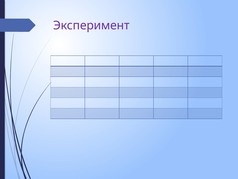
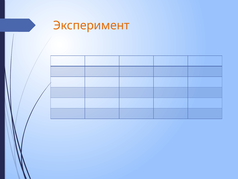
Эксперимент colour: purple -> orange (91, 25)
